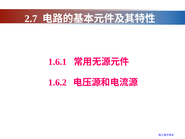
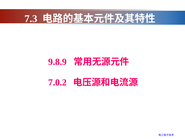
2.7: 2.7 -> 7.3 (31, 19)
1.6.1: 1.6.1 -> 9.8.9 (58, 62)
1.6.2: 1.6.2 -> 7.0.2 (58, 82)
